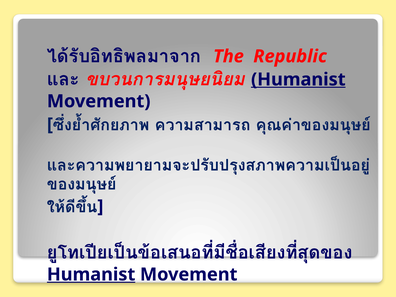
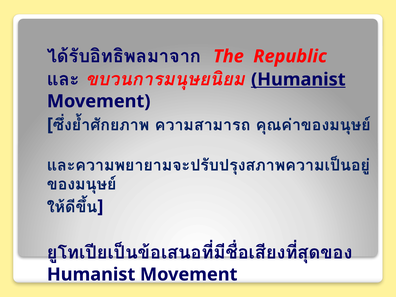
Humanist underline: present -> none (91, 274)
